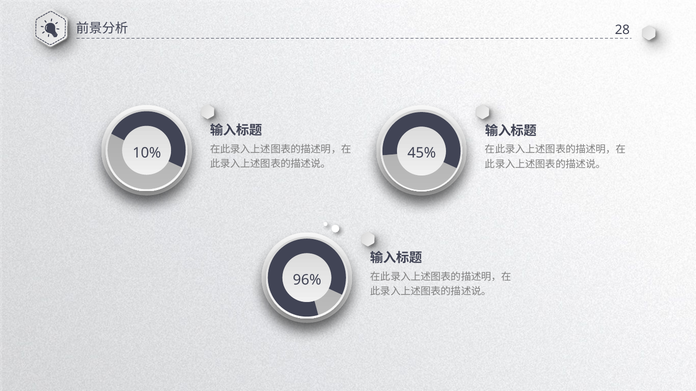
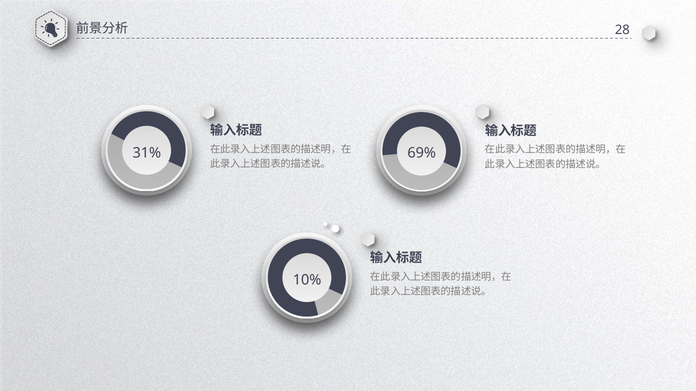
10%: 10% -> 31% (147, 153)
45%: 45% -> 69% (422, 153)
96%: 96% -> 10% (307, 280)
